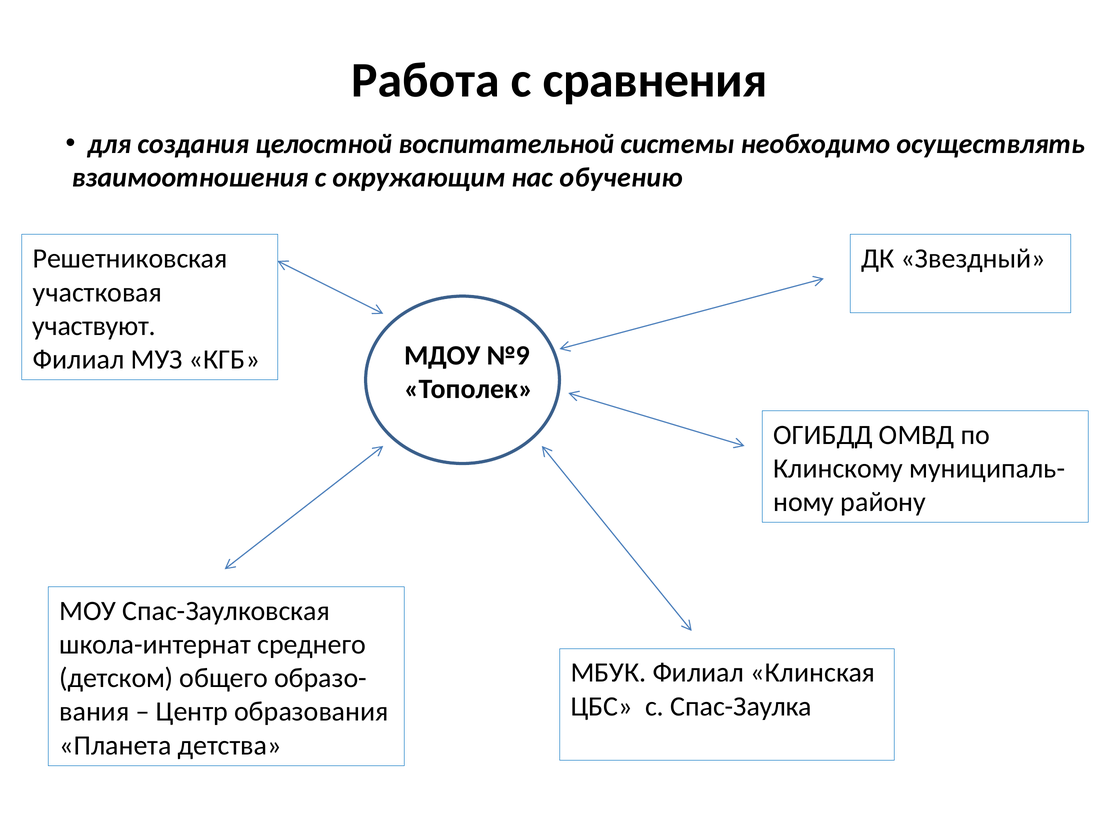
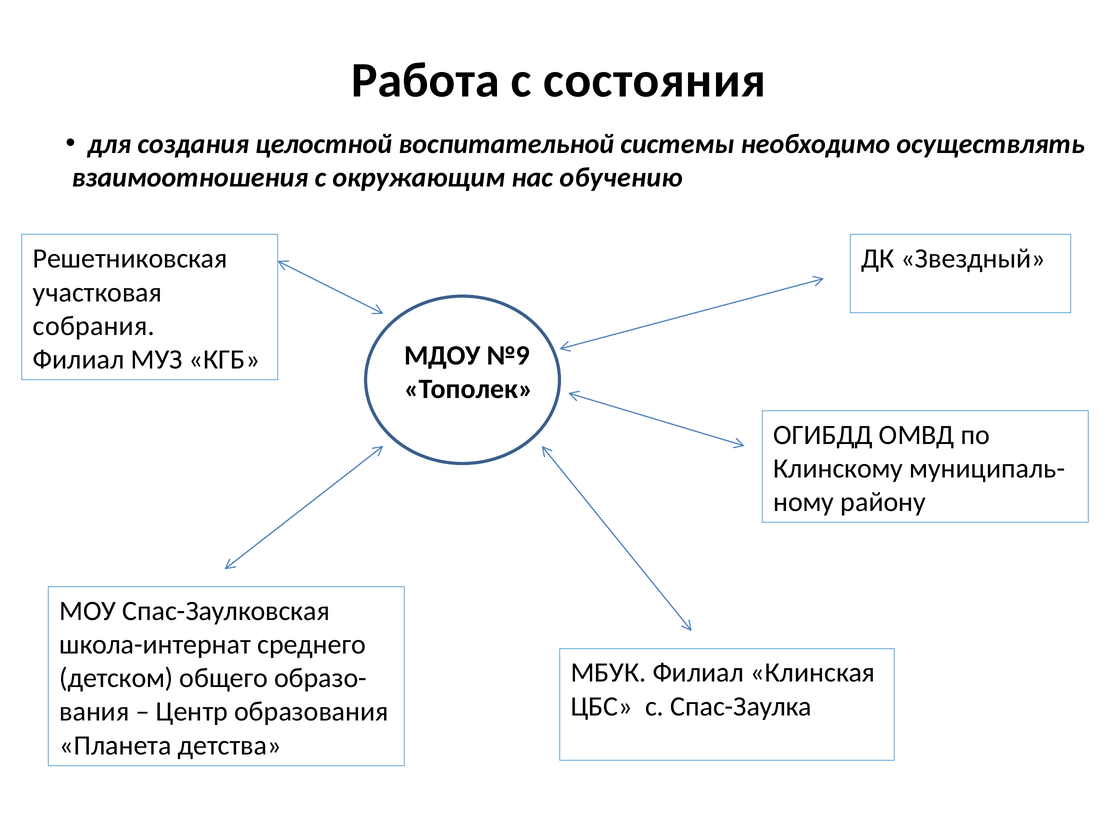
сравнения: сравнения -> состояния (655, 80)
участвуют: участвуют -> собрания (94, 326)
